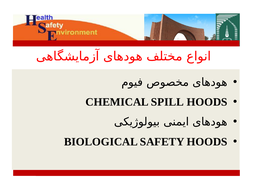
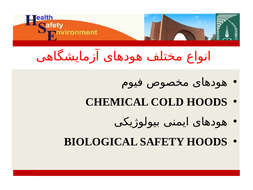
SPILL: SPILL -> COLD (167, 102)
